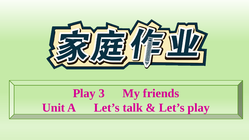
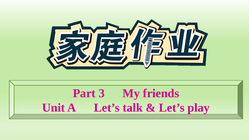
Play: Play -> Part (84, 93)
